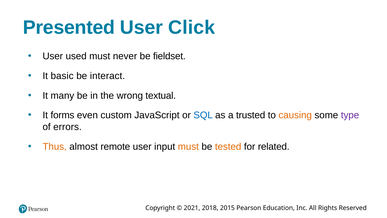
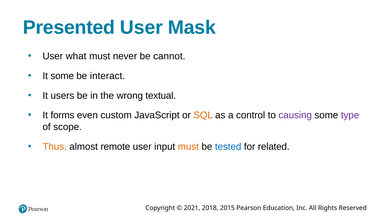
Click: Click -> Mask (192, 28)
used: used -> what (76, 56)
fieldset: fieldset -> cannot (169, 56)
It basic: basic -> some (62, 76)
many: many -> users (62, 95)
SQL colour: blue -> orange (203, 115)
trusted: trusted -> control (251, 115)
causing colour: orange -> purple (295, 115)
errors: errors -> scope (68, 127)
tested colour: orange -> blue (228, 146)
